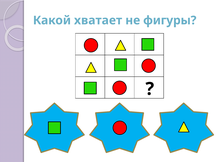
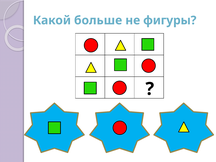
хватает: хватает -> больше (98, 20)
